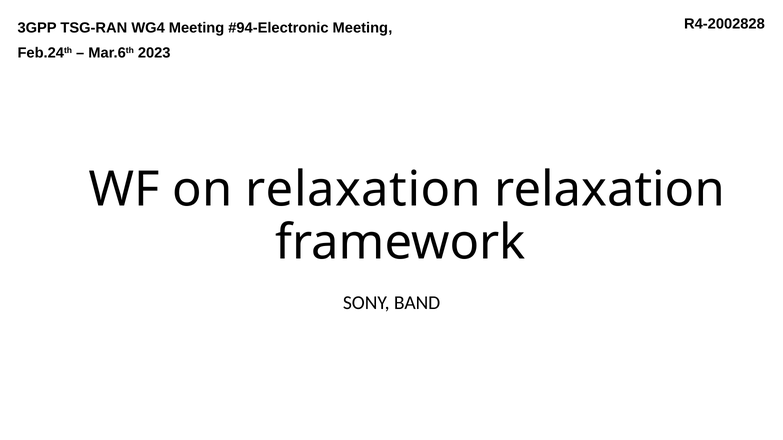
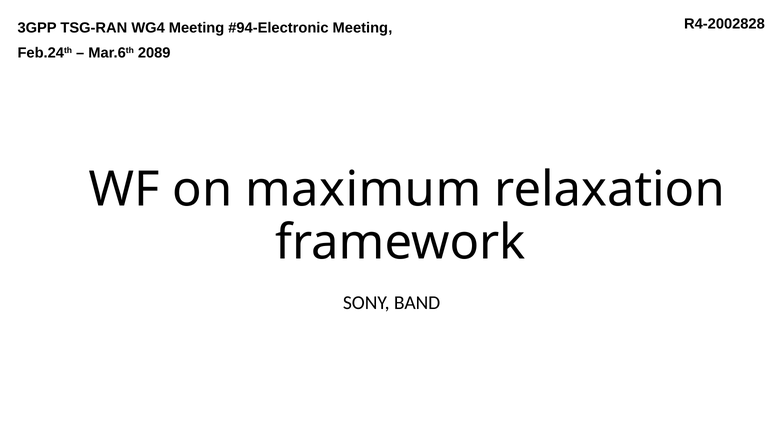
2023: 2023 -> 2089 (154, 53)
on relaxation: relaxation -> maximum (363, 190)
